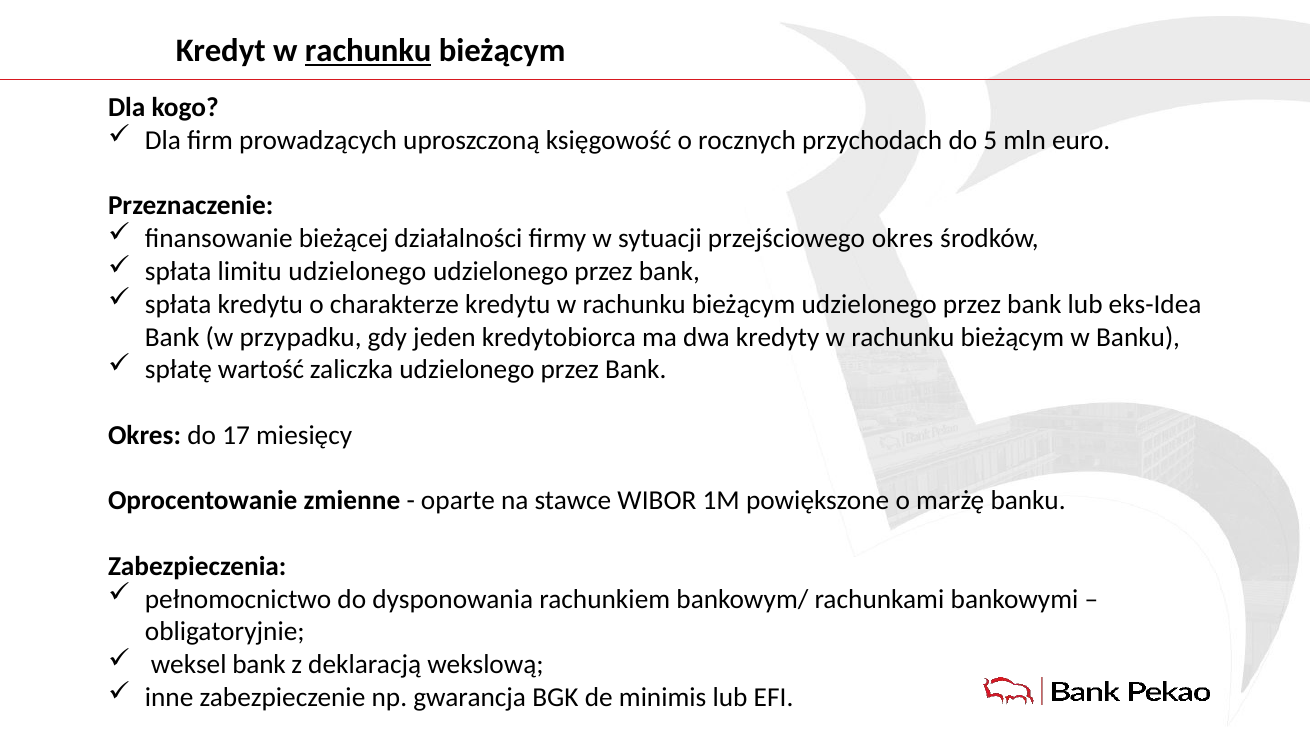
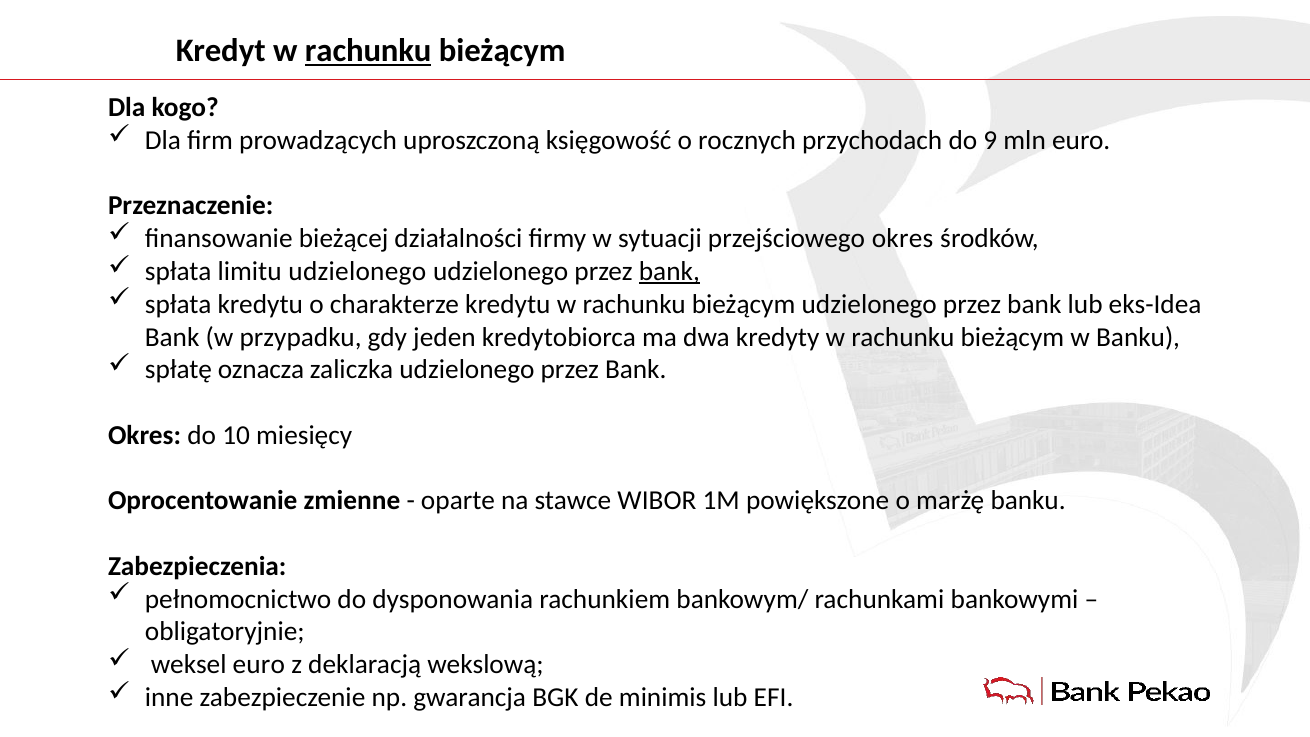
5: 5 -> 9 (990, 140)
bank underline: none -> present (669, 271)
wartość: wartość -> oznacza (261, 370)
17: 17 -> 10 (236, 435)
weksel bank: bank -> euro (259, 665)
